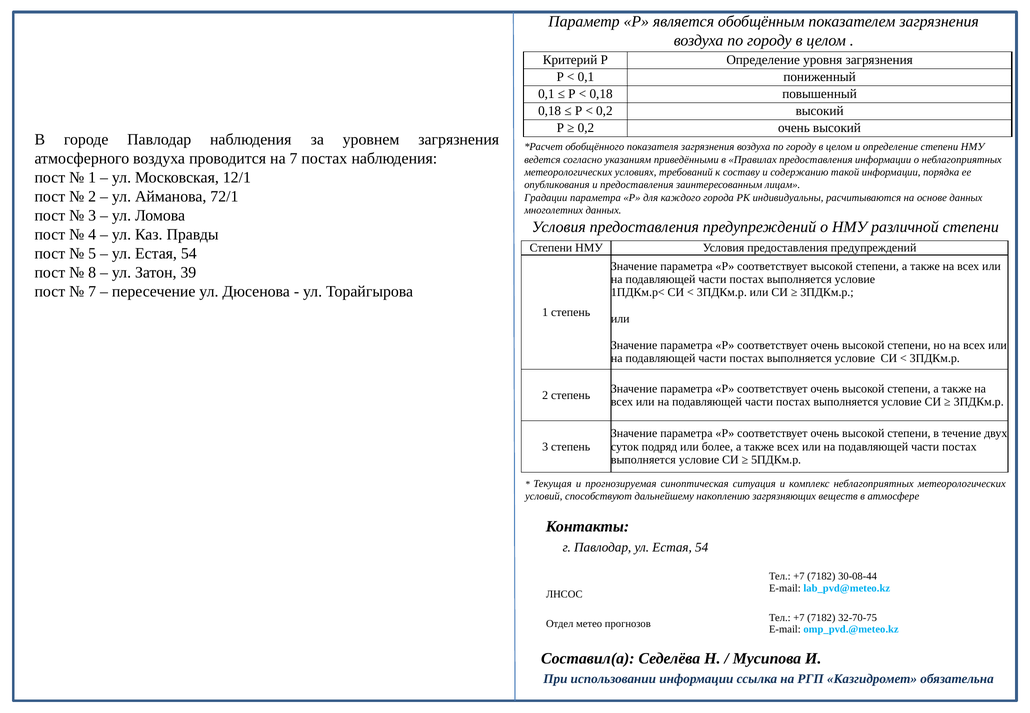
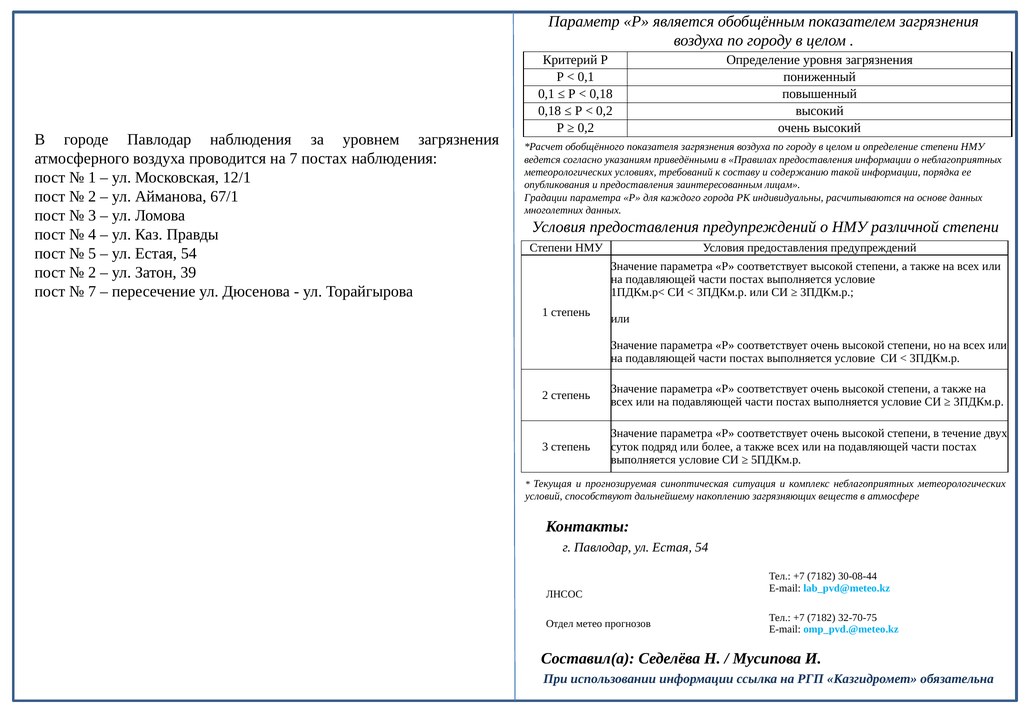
72/1: 72/1 -> 67/1 (224, 197)
8: 8 -> 2 (92, 273)
